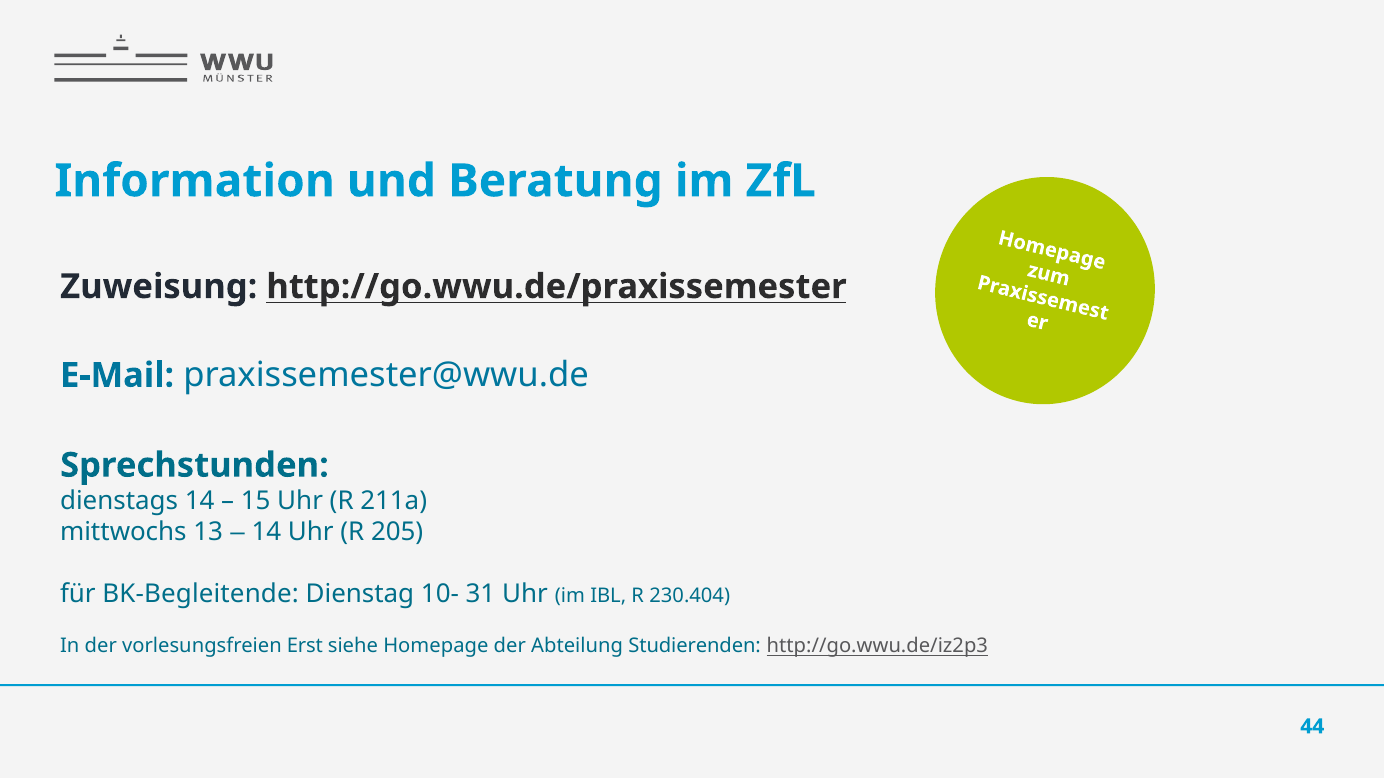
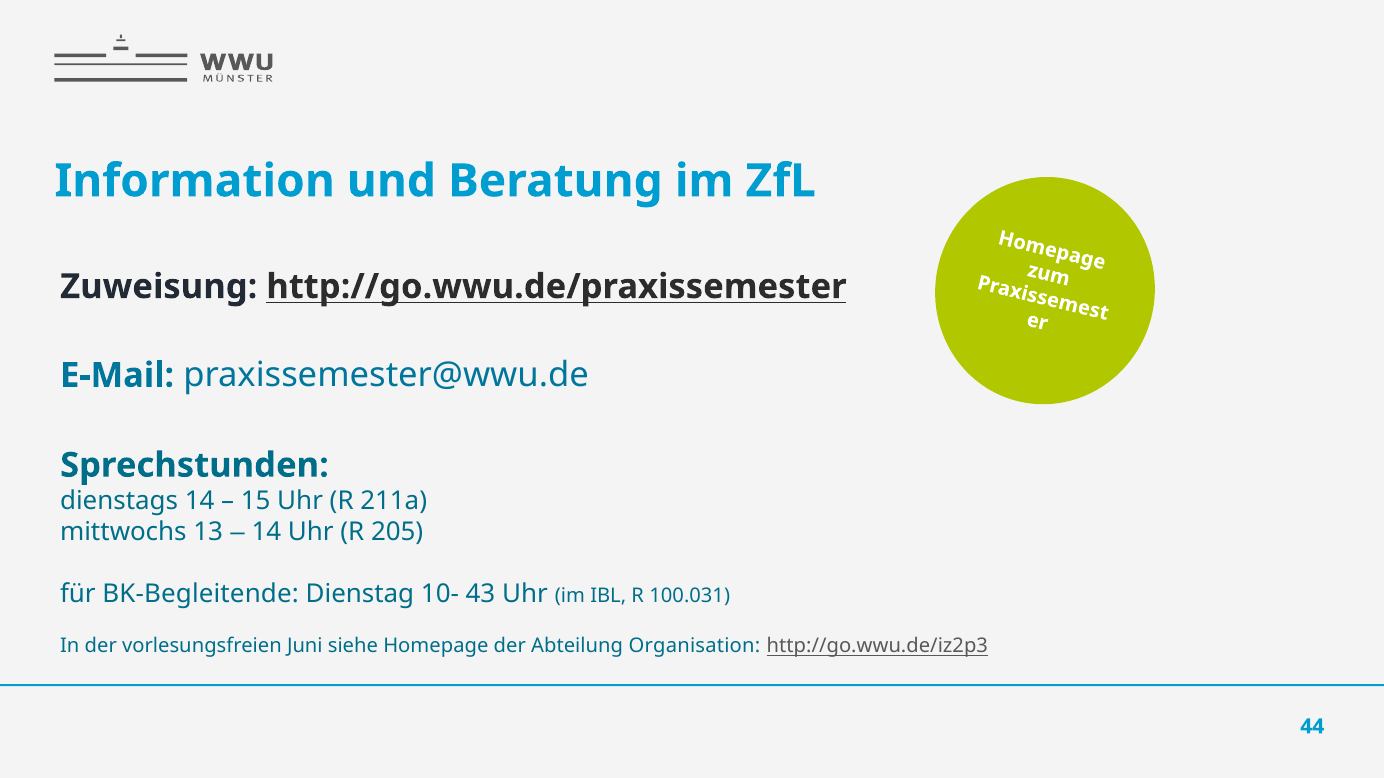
31: 31 -> 43 (480, 595)
230.404: 230.404 -> 100.031 (690, 597)
Erst: Erst -> Juni (305, 646)
Studierenden: Studierenden -> Organisation (694, 646)
